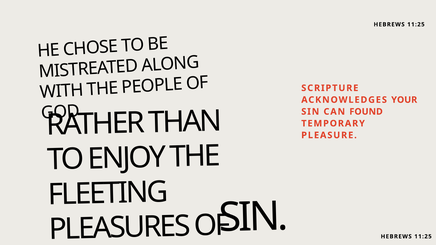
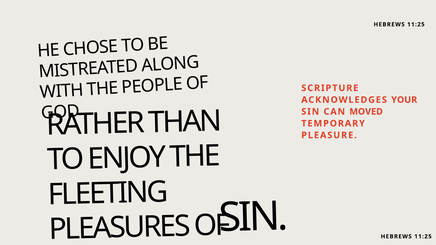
FOUND: FOUND -> MOVED (366, 112)
